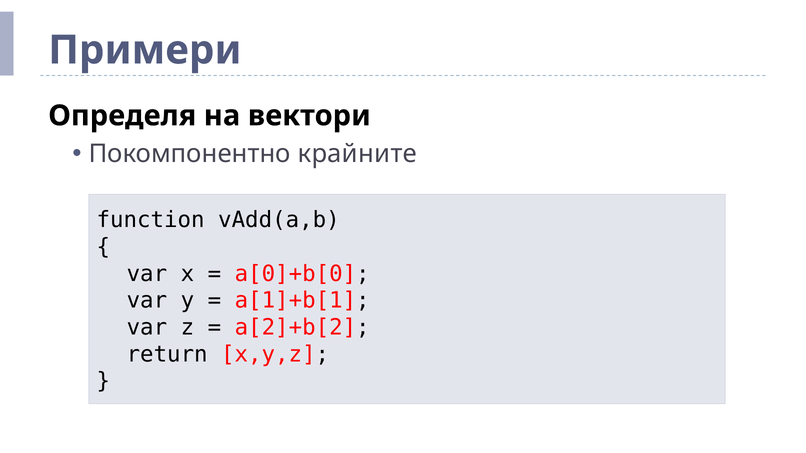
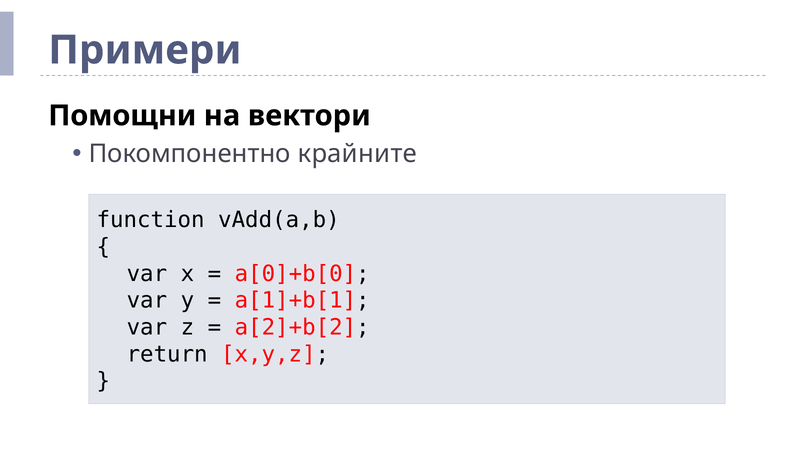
Определя: Определя -> Помощни (122, 116)
